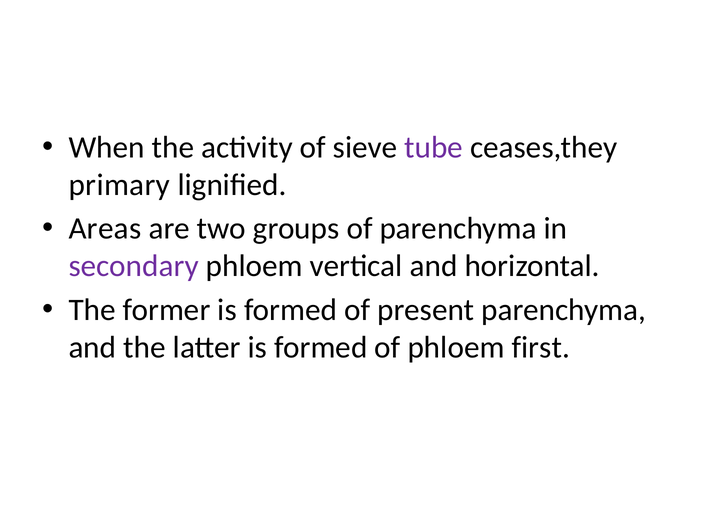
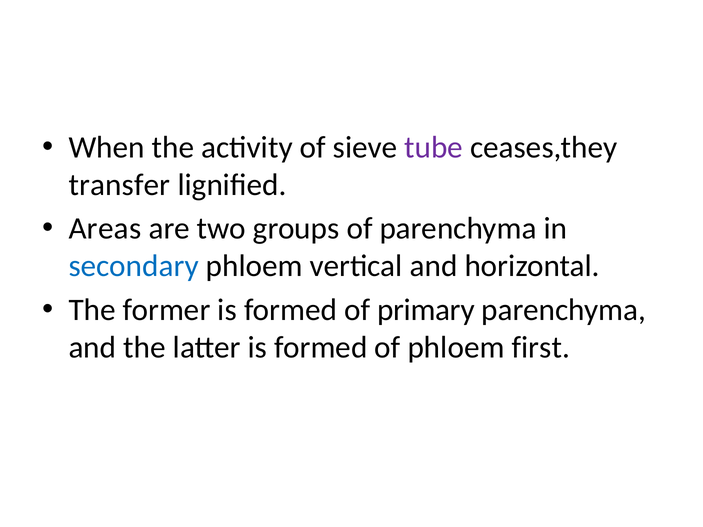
primary: primary -> transfer (119, 185)
secondary colour: purple -> blue (134, 266)
present: present -> primary (426, 310)
